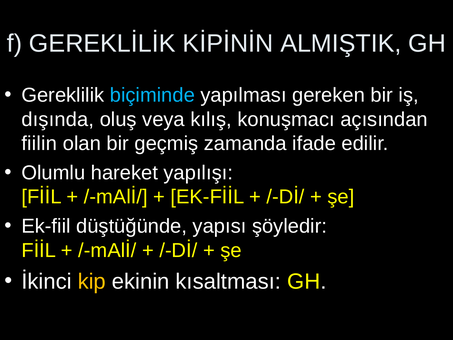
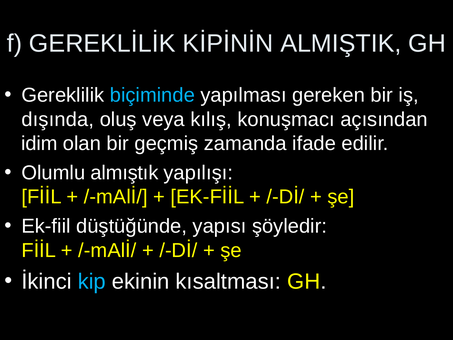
fiilin: fiilin -> idim (39, 143)
hareket: hareket -> almıştık (124, 173)
kip colour: yellow -> light blue (92, 281)
